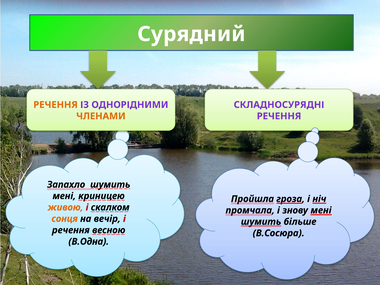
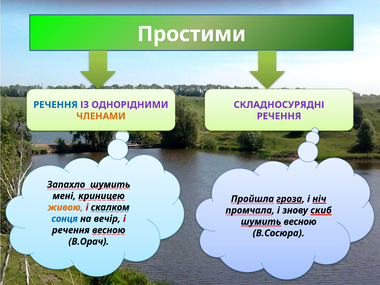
Сурядний: Сурядний -> Простими (192, 34)
РЕЧЕННЯ colour: orange -> blue (56, 105)
знову мені: мені -> скиб (321, 210)
сонця colour: orange -> blue (65, 219)
шумить більше: більше -> весною (300, 222)
В.Одна: В.Одна -> В.Орач (89, 242)
